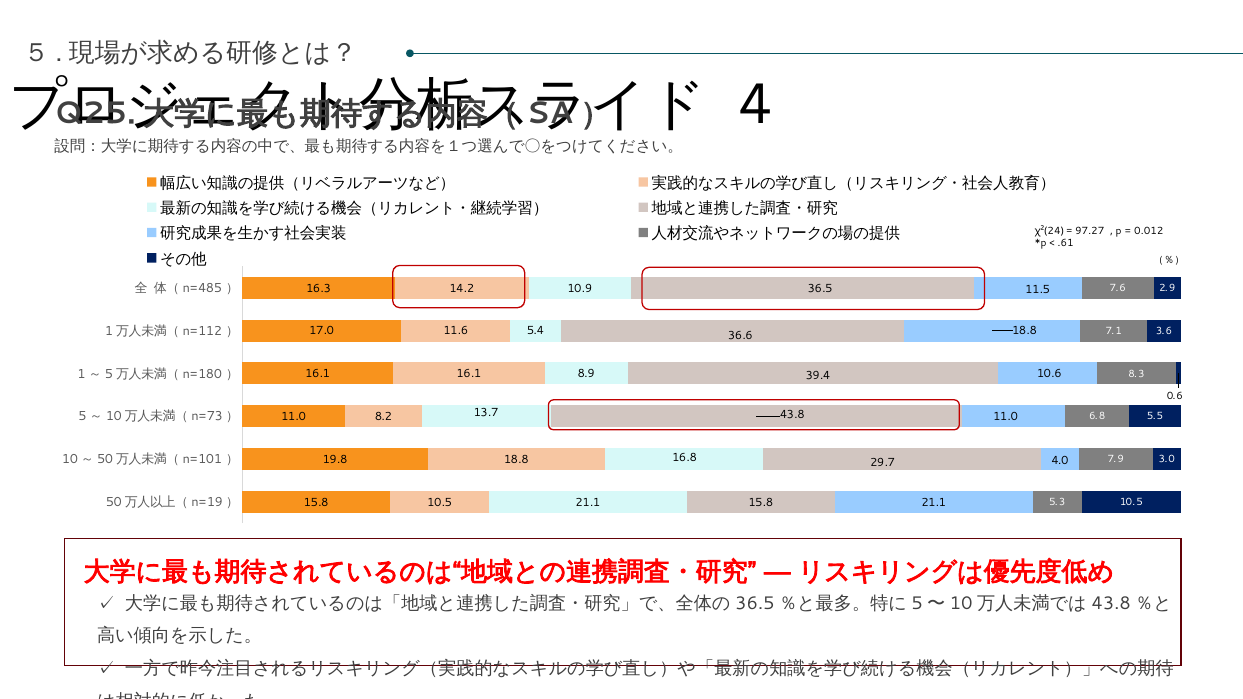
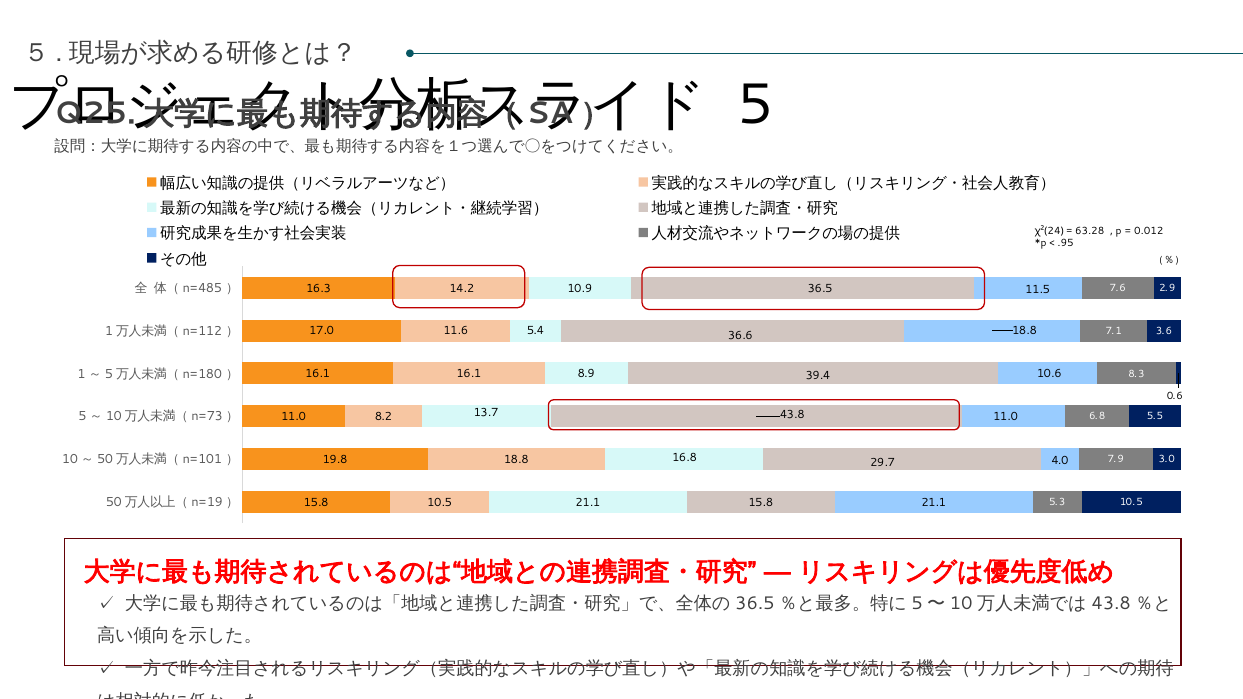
4: 4 -> 5 (756, 104)
97.27: 97.27 -> 63.28 (1090, 231)
.61: .61 -> .95 (1066, 244)
